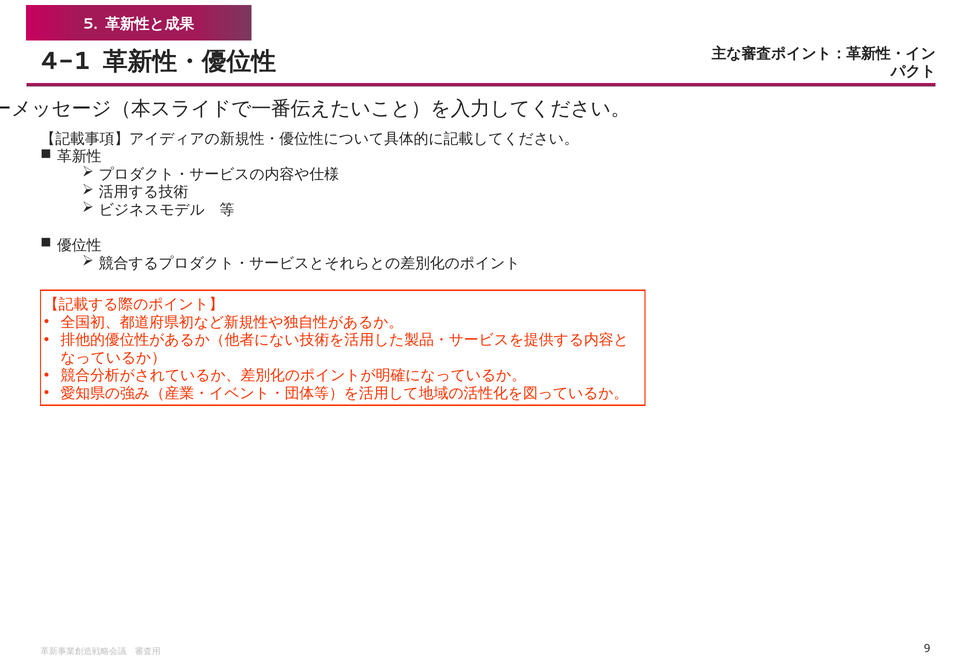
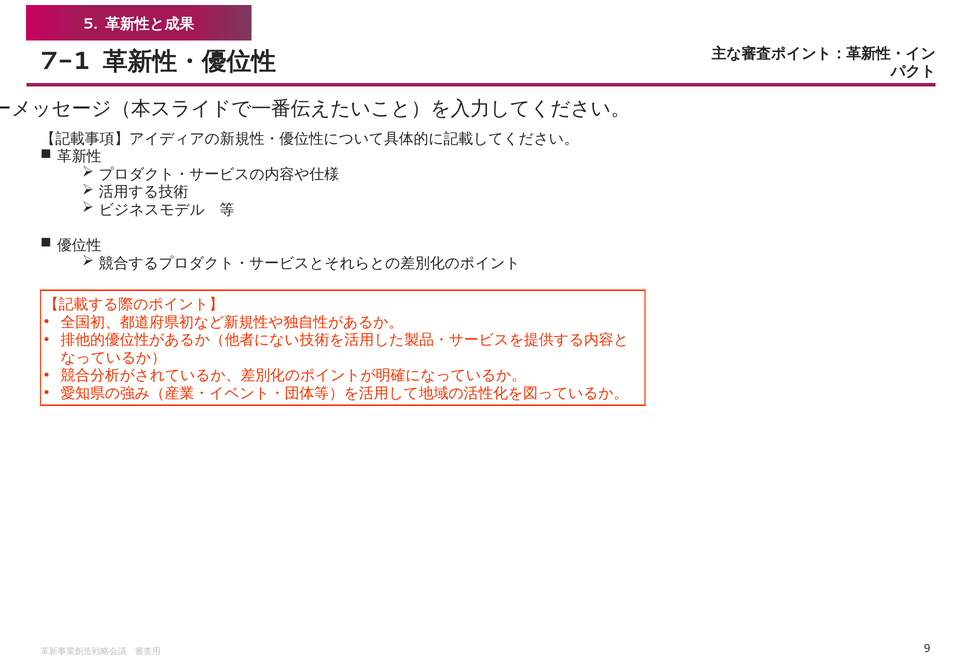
4-1: 4-1 -> 7-1 (65, 61)
